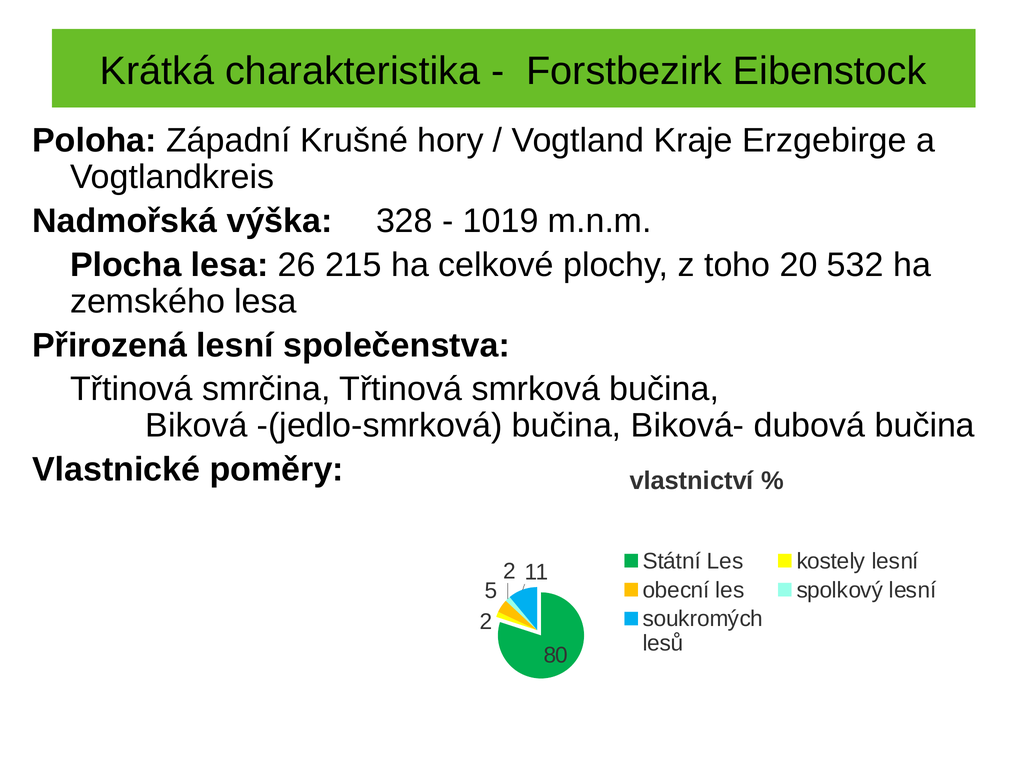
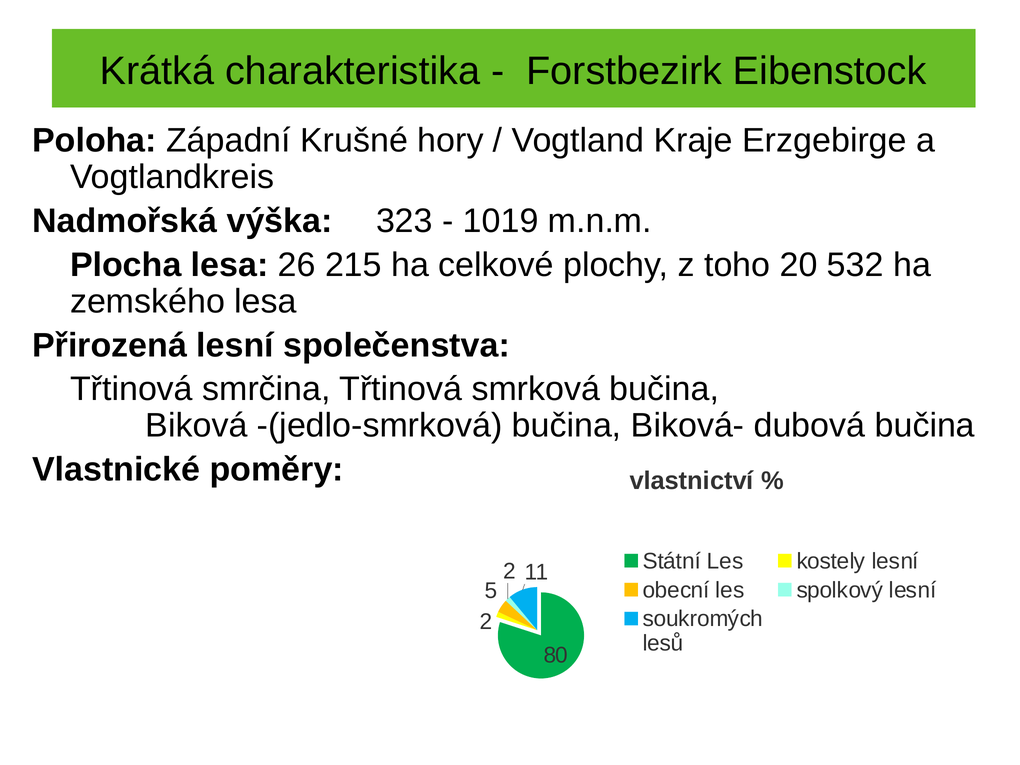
328: 328 -> 323 (404, 221)
